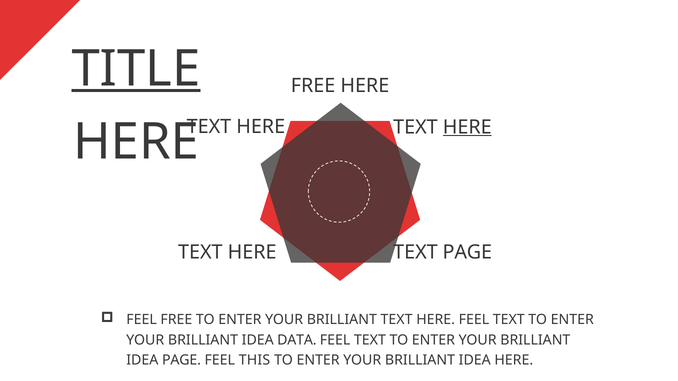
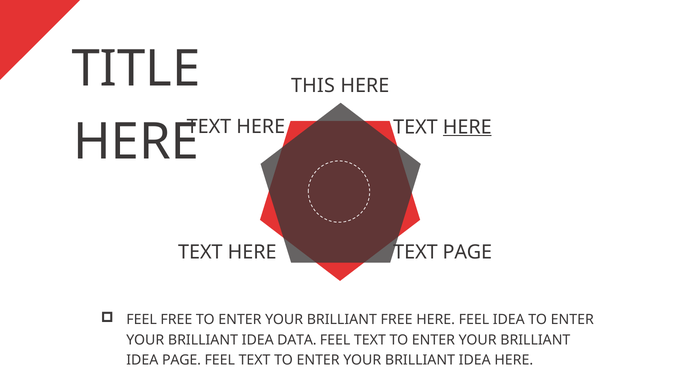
TITLE underline: present -> none (136, 69)
FREE: FREE -> THIS (313, 86)
BRILLIANT TEXT: TEXT -> FREE (397, 320)
HERE FEEL TEXT: TEXT -> IDEA (509, 320)
THIS: THIS -> TEXT (255, 361)
